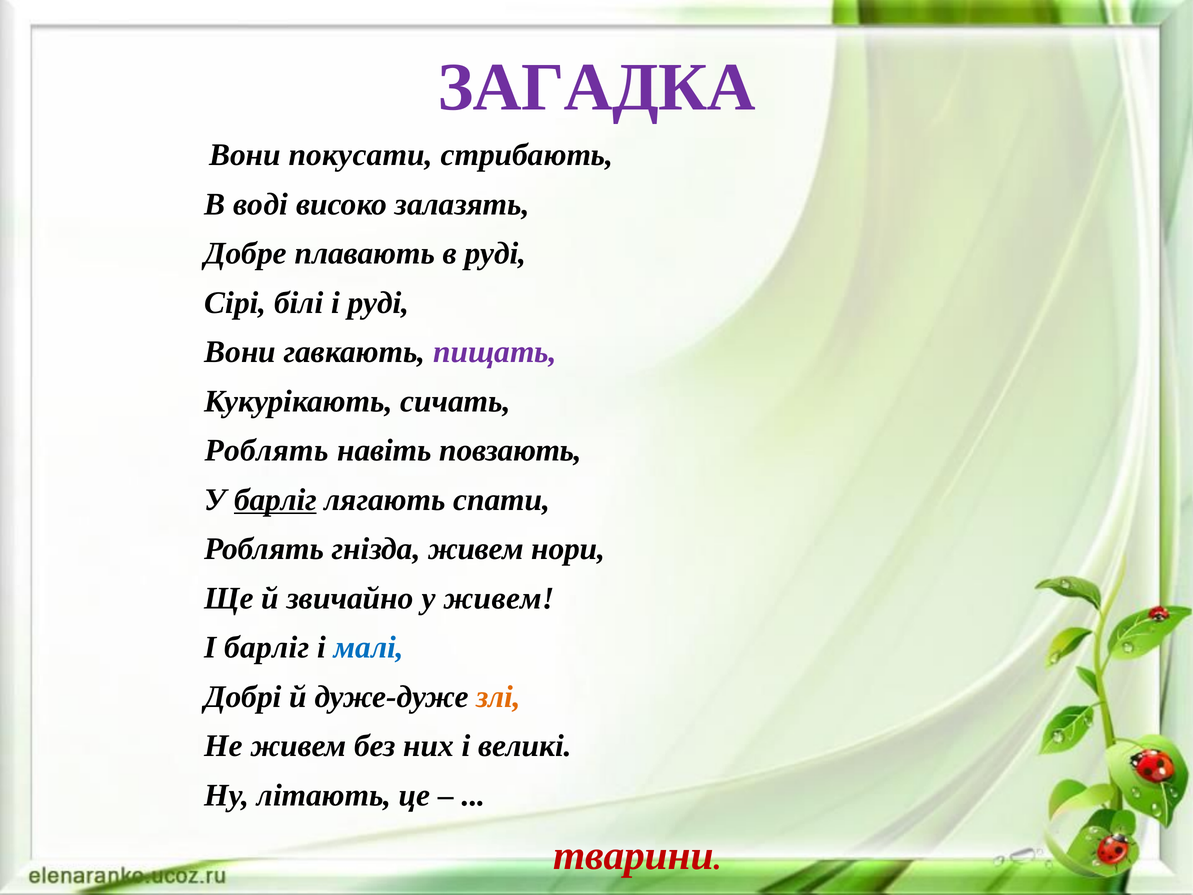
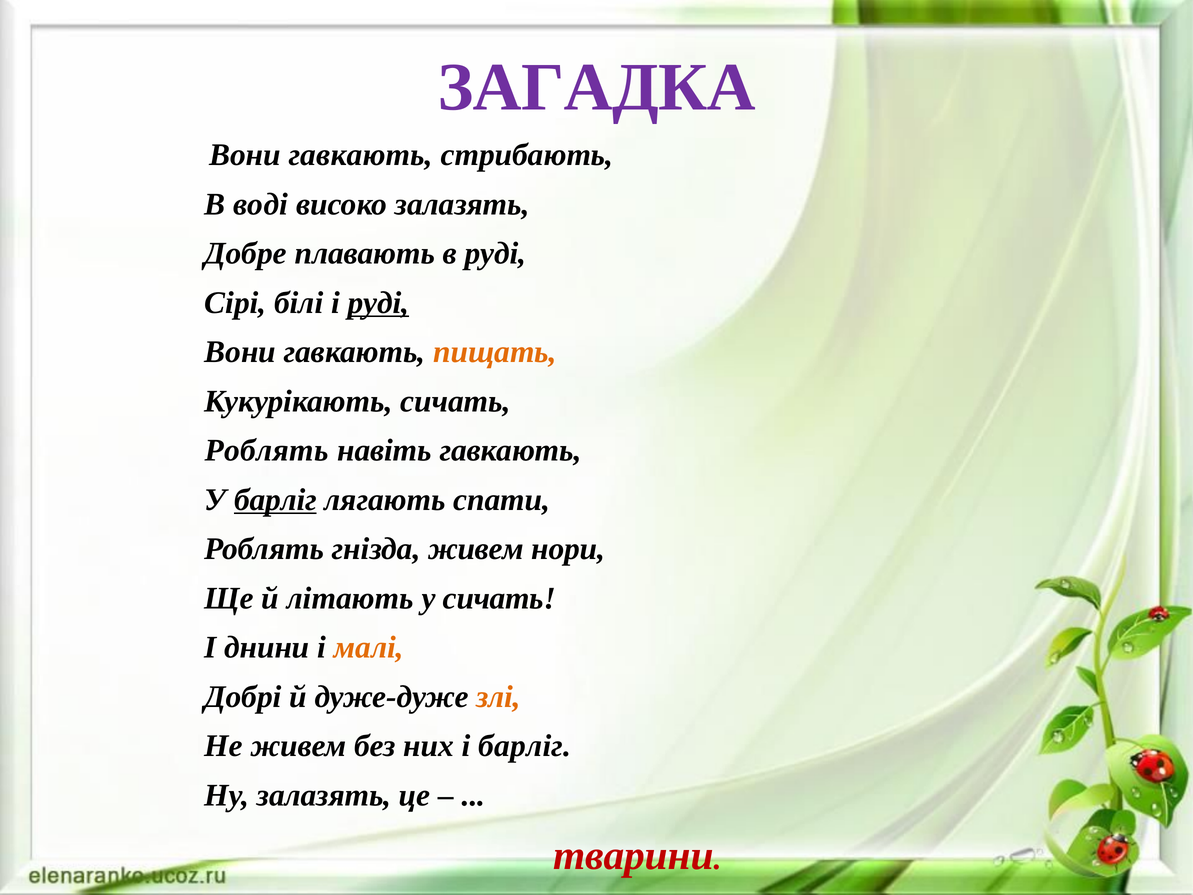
покусати: покусати -> гавкають (361, 155)
руді underline: none -> present (378, 303)
пищать colour: purple -> orange (495, 352)
навіть повзають: повзають -> гавкають (511, 450)
звичайно: звичайно -> літають (350, 598)
у живем: живем -> сичать (499, 598)
І барліг: барліг -> днини (267, 647)
малі colour: blue -> orange (369, 647)
і великі: великі -> барліг (525, 746)
Ну літають: літають -> залазять (324, 795)
